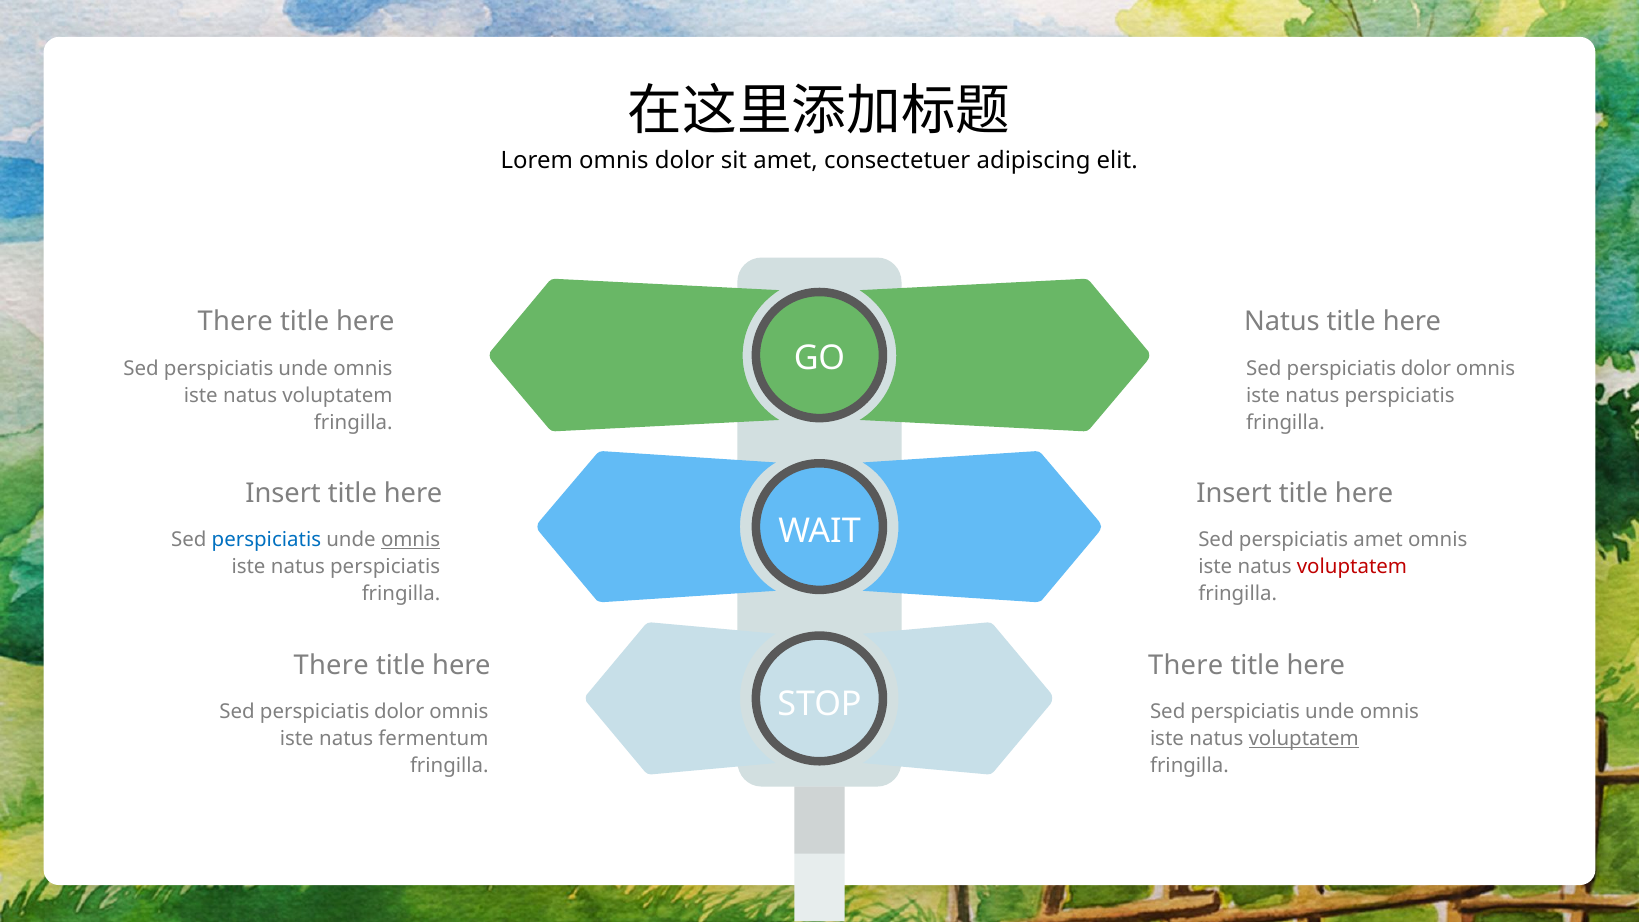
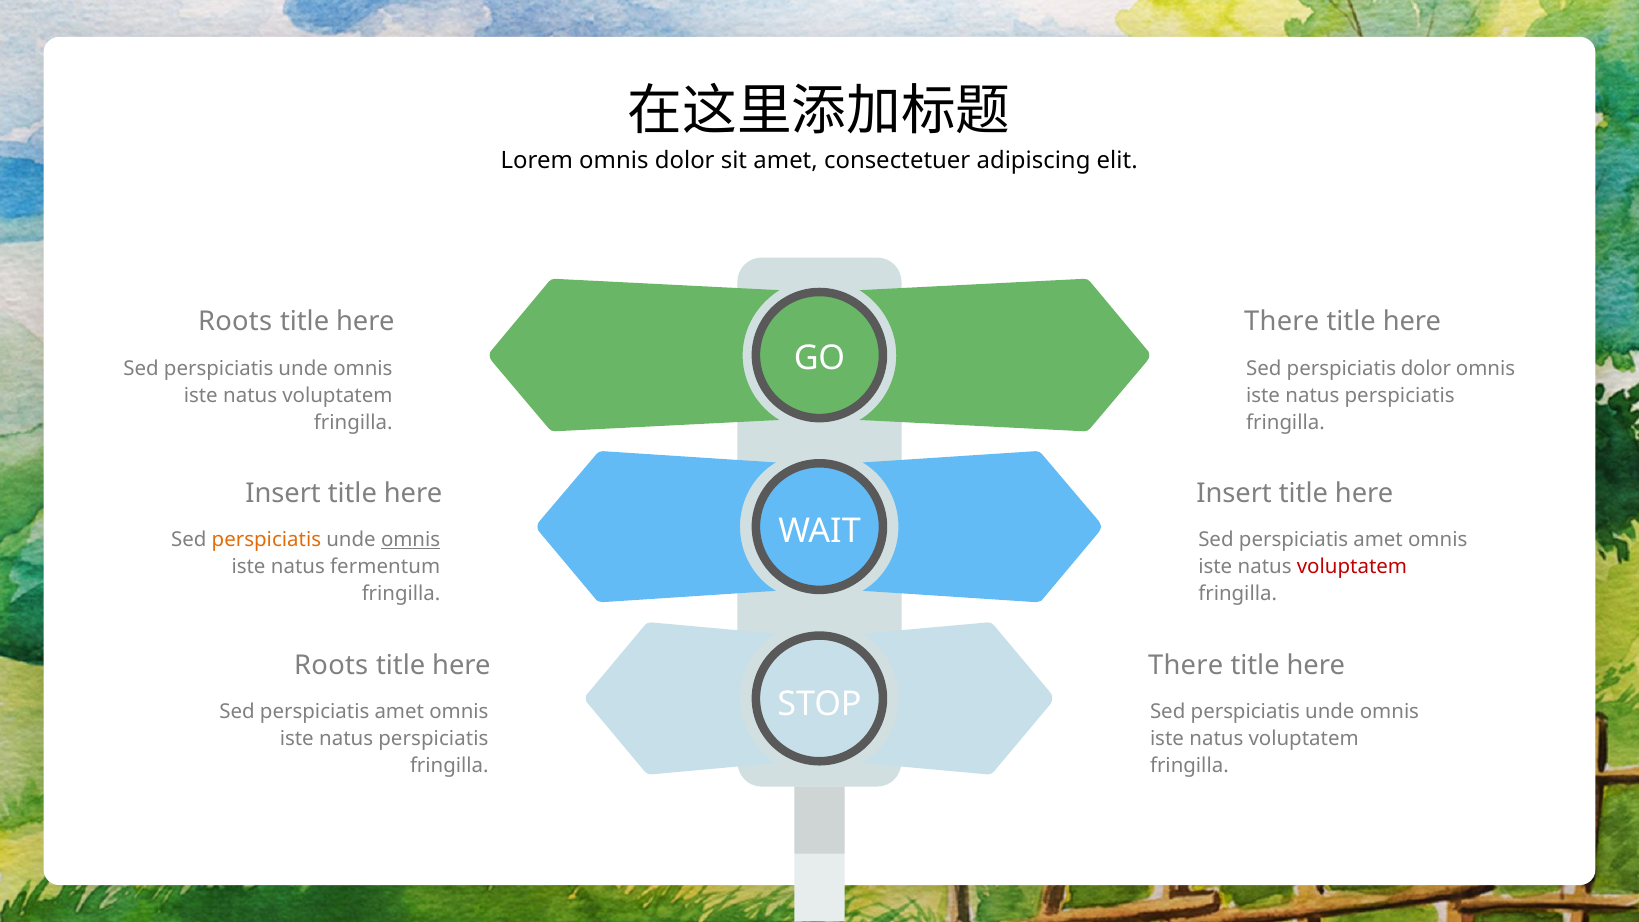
There: There -> Roots (235, 322)
Natus: Natus -> There (1282, 322)
perspiciatis colour: blue -> orange (266, 540)
perspiciatis: perspiciatis -> fermentum (385, 567)
There: There -> Roots (331, 665)
dolor: dolor -> amet (399, 712)
fermentum: fermentum -> perspiciatis (433, 739)
voluptatem underline: present -> none (1304, 739)
